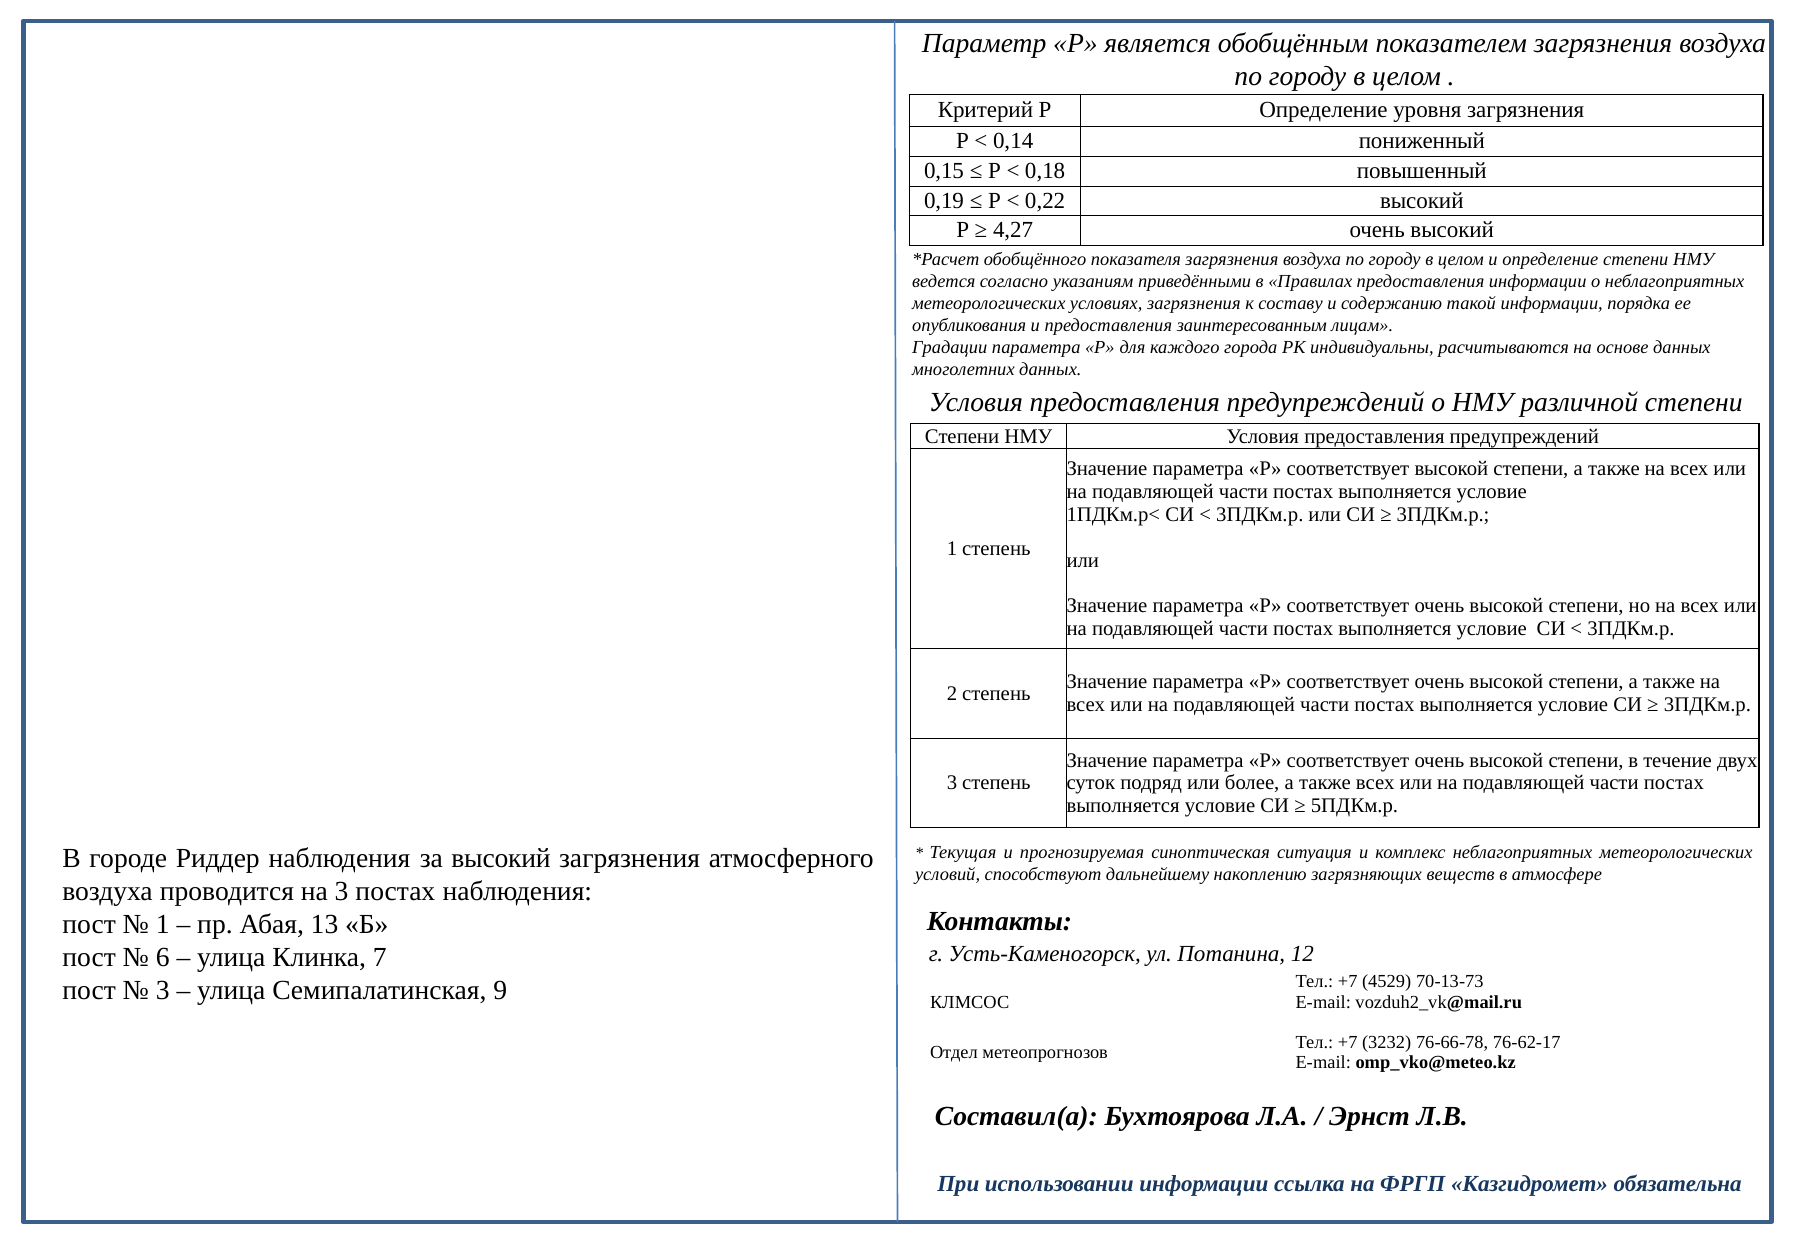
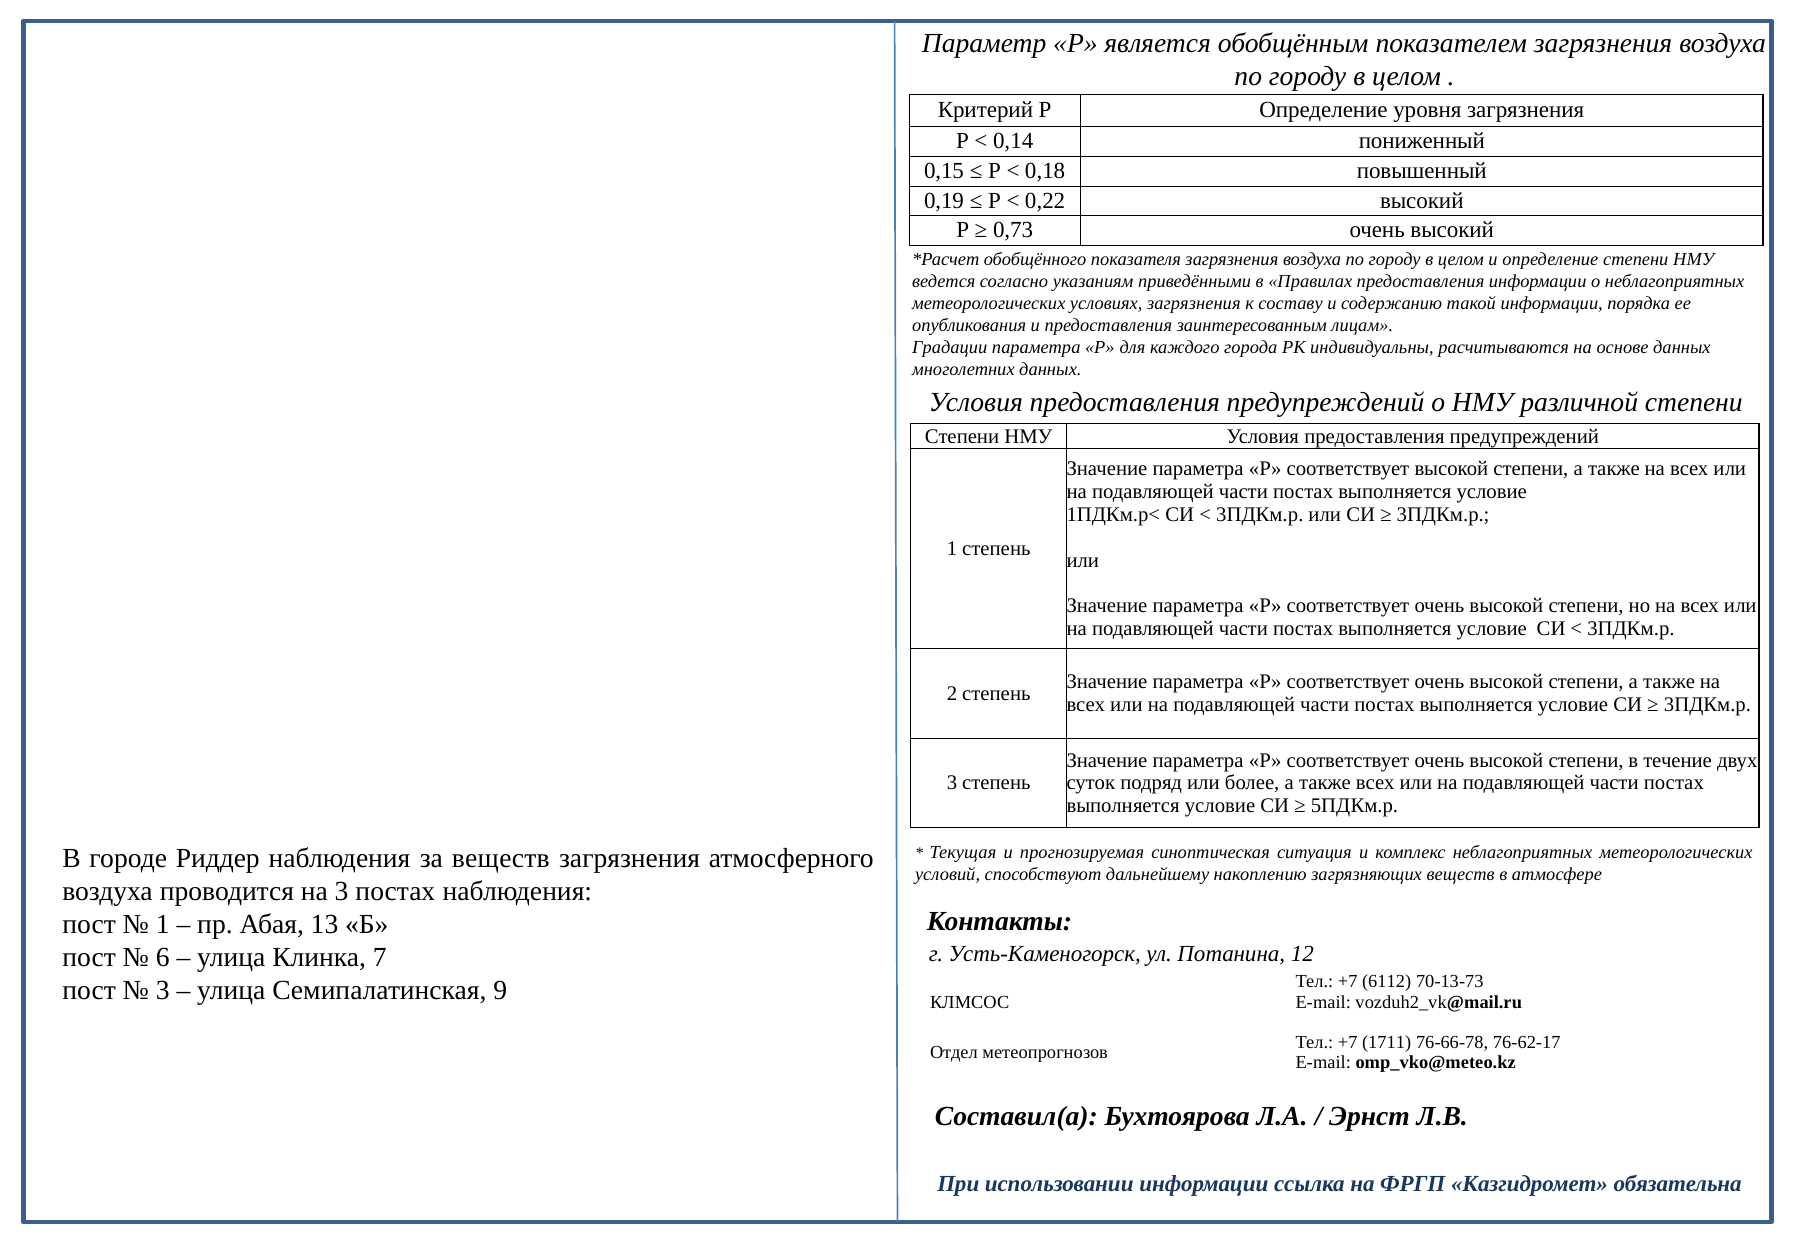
4,27: 4,27 -> 0,73 (1013, 230)
за высокий: высокий -> веществ (501, 858)
4529: 4529 -> 6112 (1387, 981)
3232: 3232 -> 1711 (1387, 1042)
